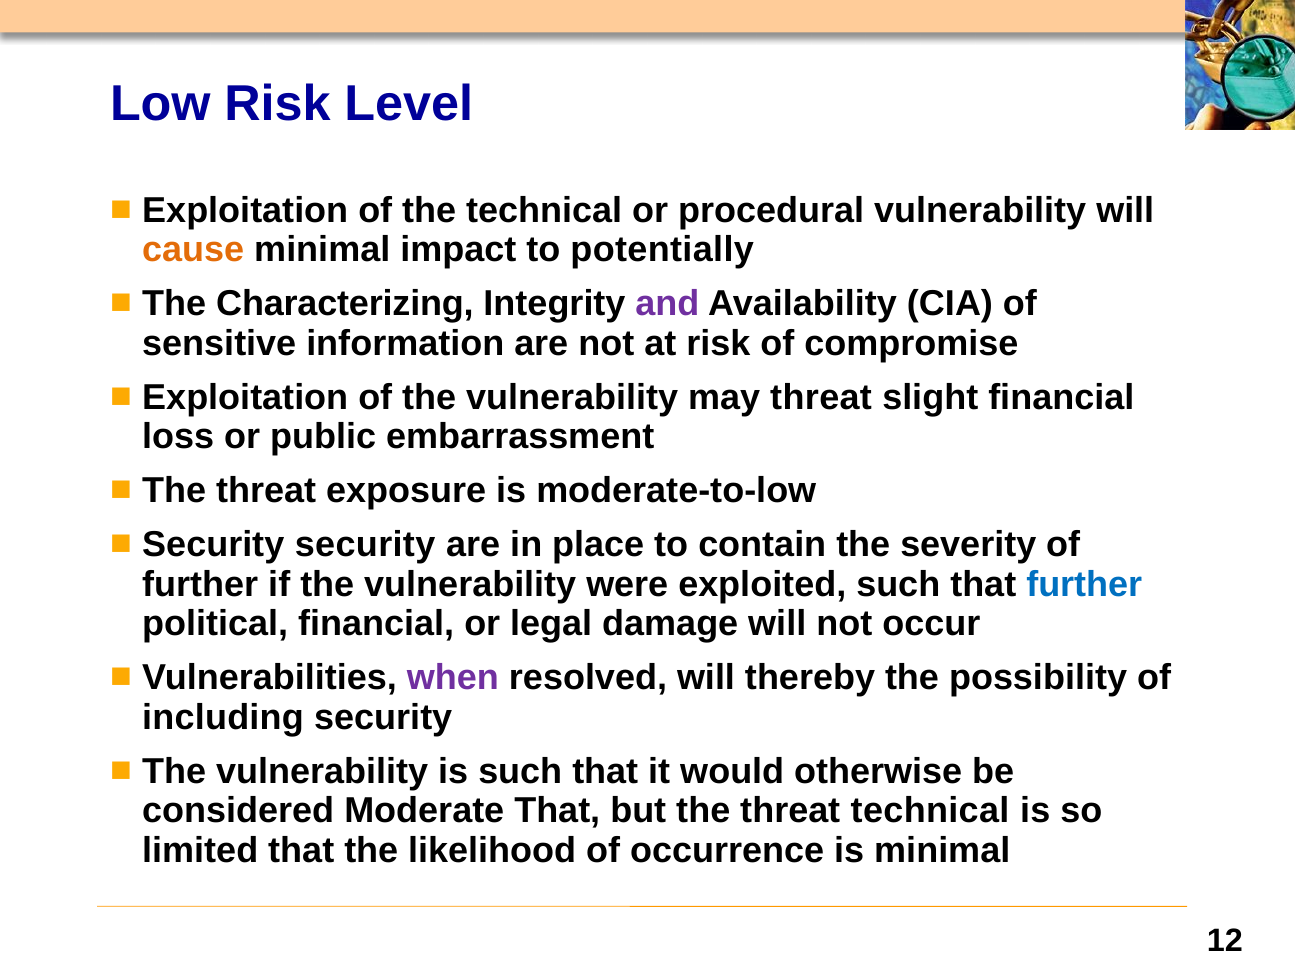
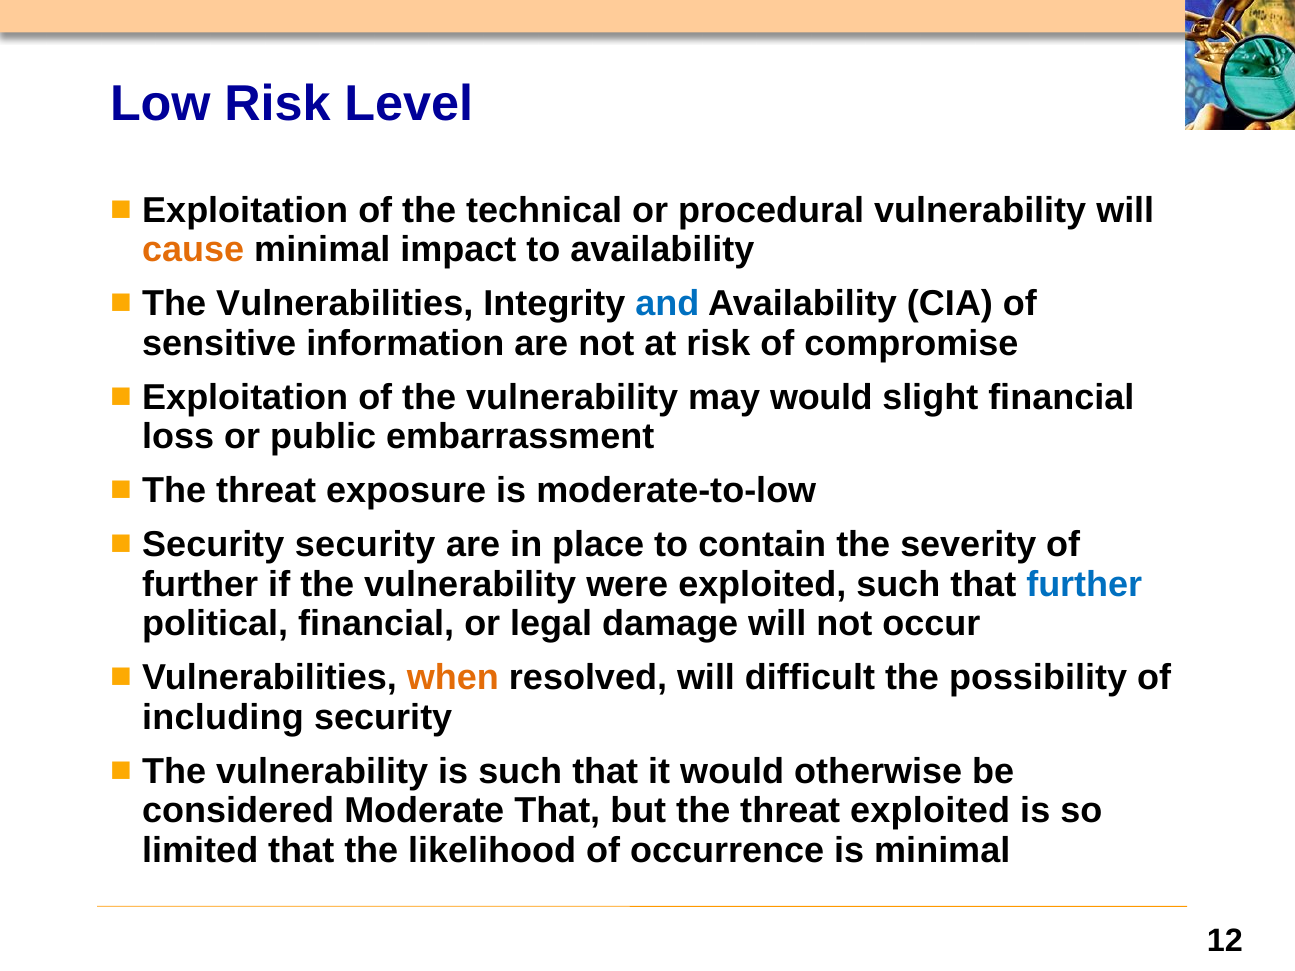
to potentially: potentially -> availability (662, 250)
The Characterizing: Characterizing -> Vulnerabilities (345, 304)
and colour: purple -> blue (667, 304)
may threat: threat -> would (821, 397)
when colour: purple -> orange (453, 678)
thereby: thereby -> difficult (810, 678)
threat technical: technical -> exploited (930, 811)
